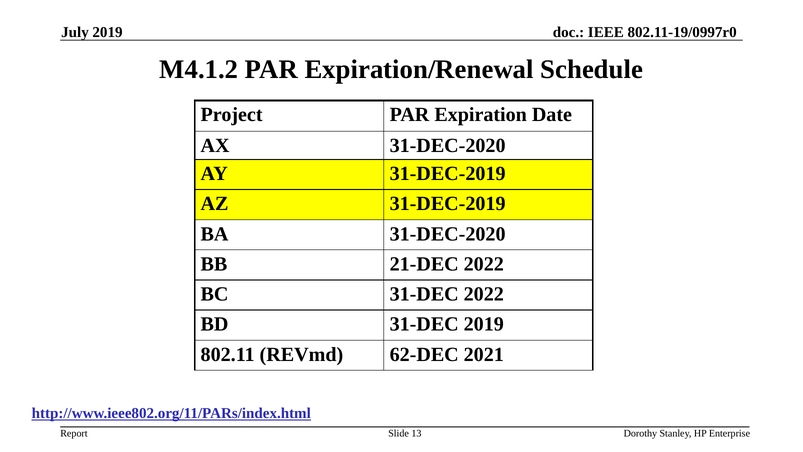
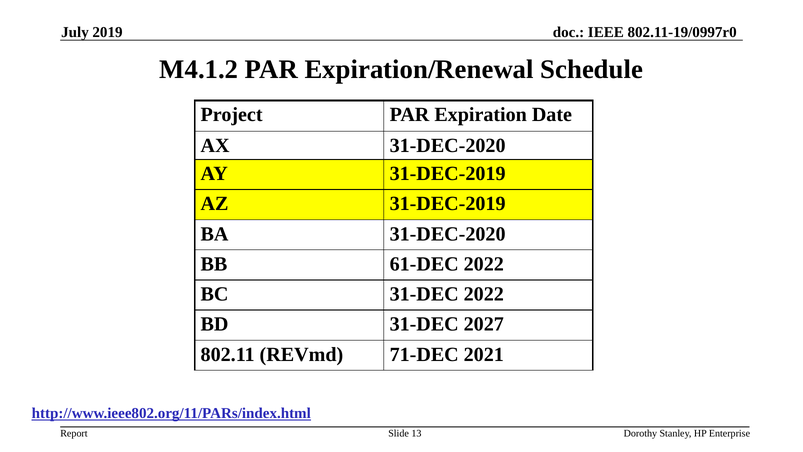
21-DEC: 21-DEC -> 61-DEC (424, 264)
31-DEC 2019: 2019 -> 2027 (484, 324)
62-DEC: 62-DEC -> 71-DEC (424, 354)
